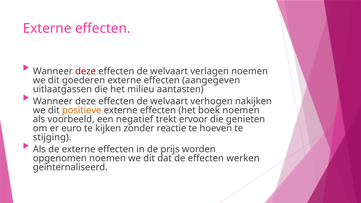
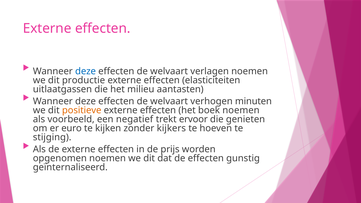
deze colour: red -> blue (86, 71)
goederen: goederen -> productie (84, 80)
aangegeven: aangegeven -> elasticiteiten (211, 80)
nakijken: nakijken -> minuten (253, 101)
reactie: reactie -> kijkers (171, 128)
werken: werken -> gunstig (243, 158)
